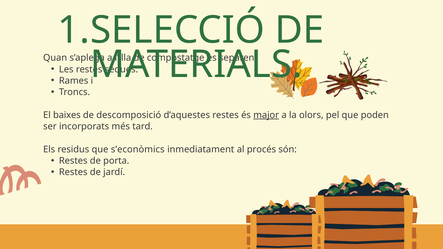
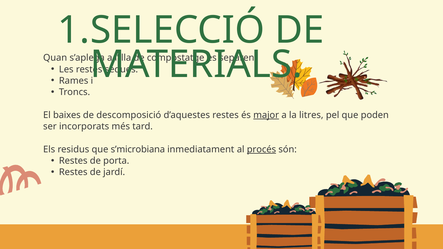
olors: olors -> litres (311, 115)
s’econòmics: s’econòmics -> s’microbiana (138, 149)
procés underline: none -> present (261, 149)
